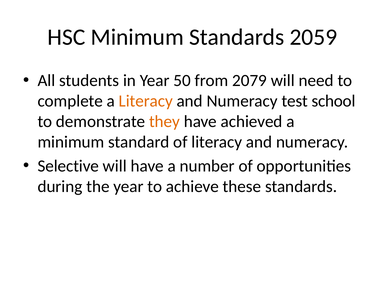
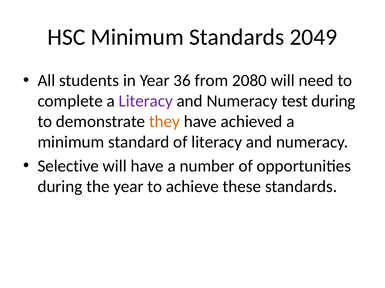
2059: 2059 -> 2049 (313, 37)
50: 50 -> 36 (182, 81)
2079: 2079 -> 2080 (250, 81)
Literacy colour: orange -> purple (146, 101)
test school: school -> during (334, 101)
